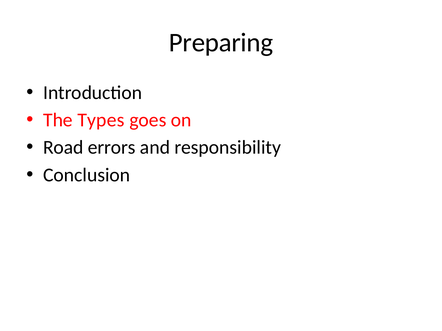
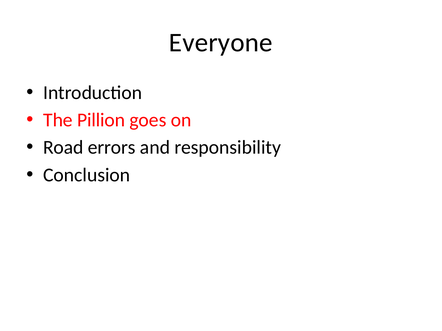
Preparing: Preparing -> Everyone (221, 43)
Types: Types -> Pillion (101, 120)
